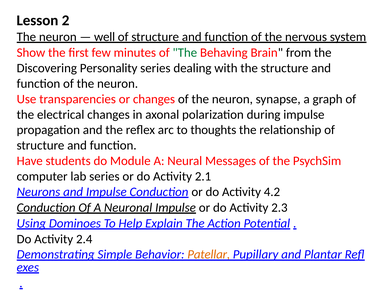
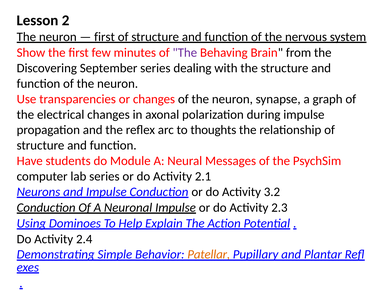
well: well -> first (105, 37)
The colour: green -> purple (185, 53)
Personality: Personality -> September (109, 68)
4.2: 4.2 -> 3.2 (272, 192)
